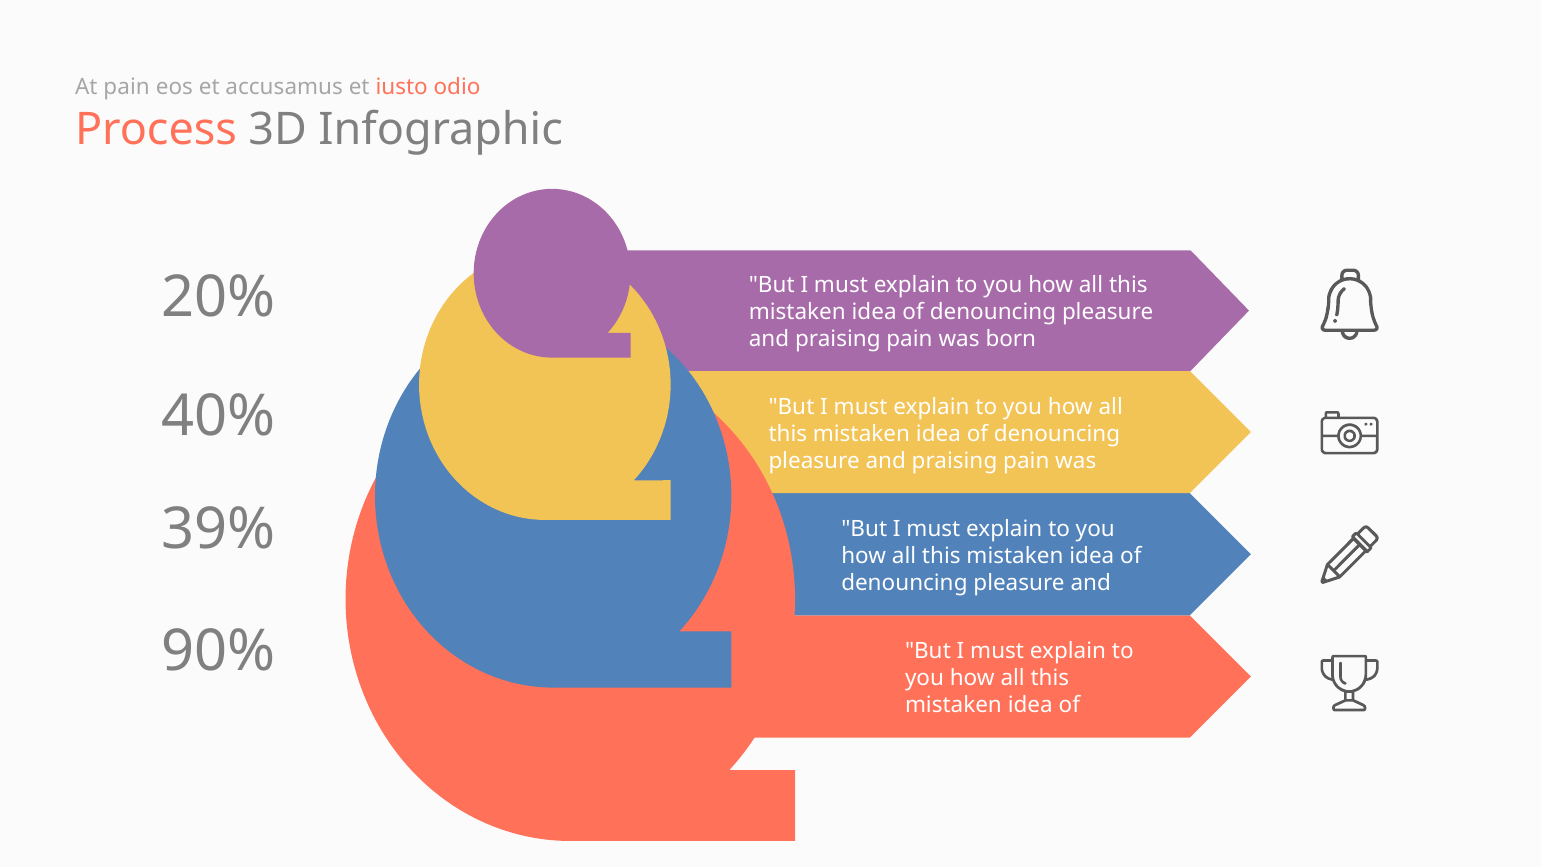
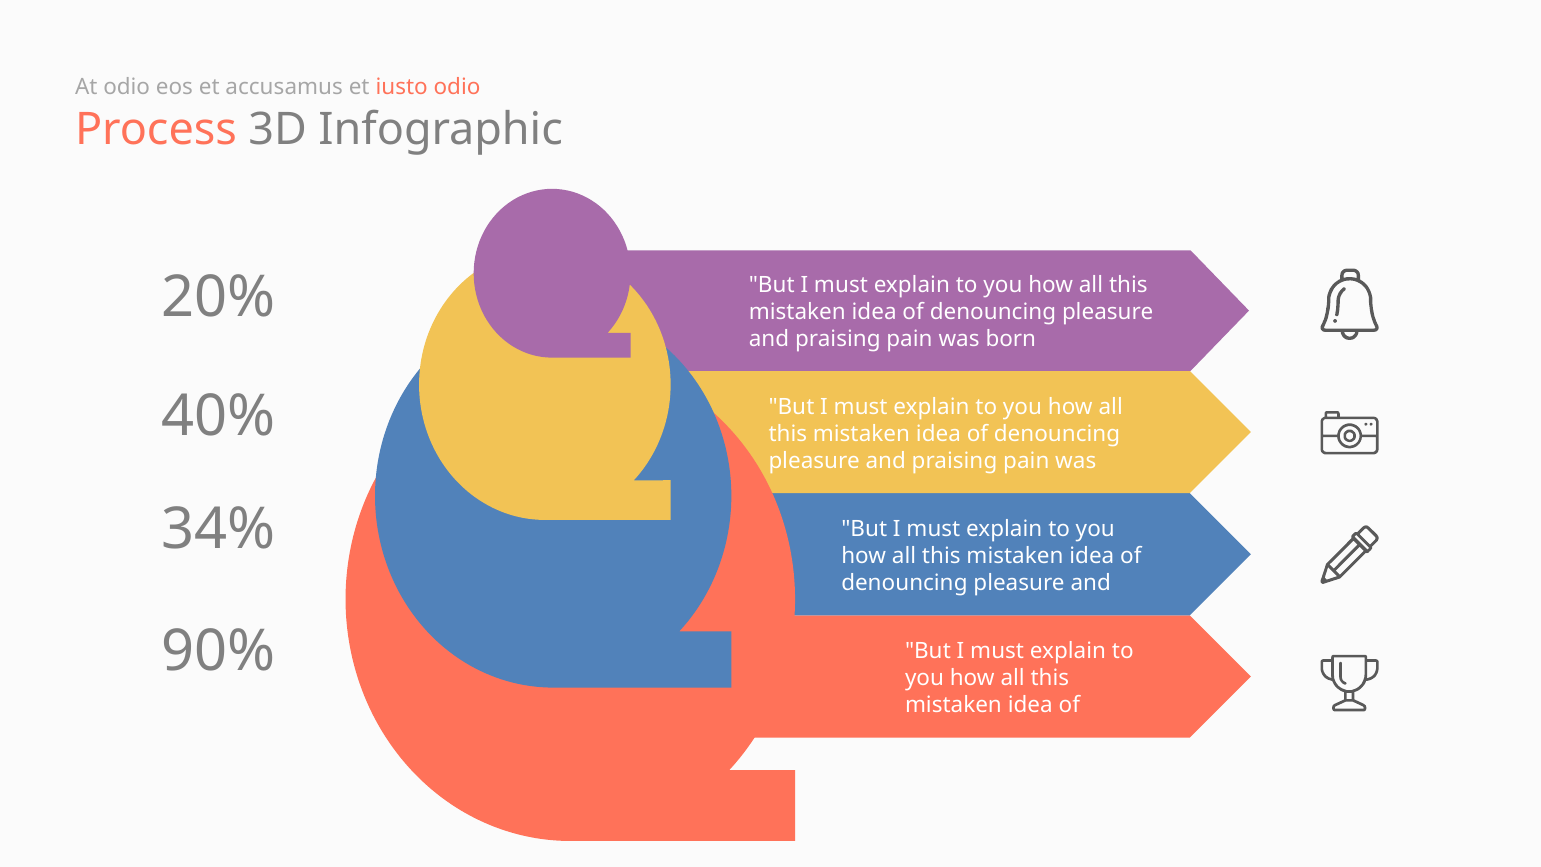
At pain: pain -> odio (127, 87)
39%: 39% -> 34% (219, 529)
